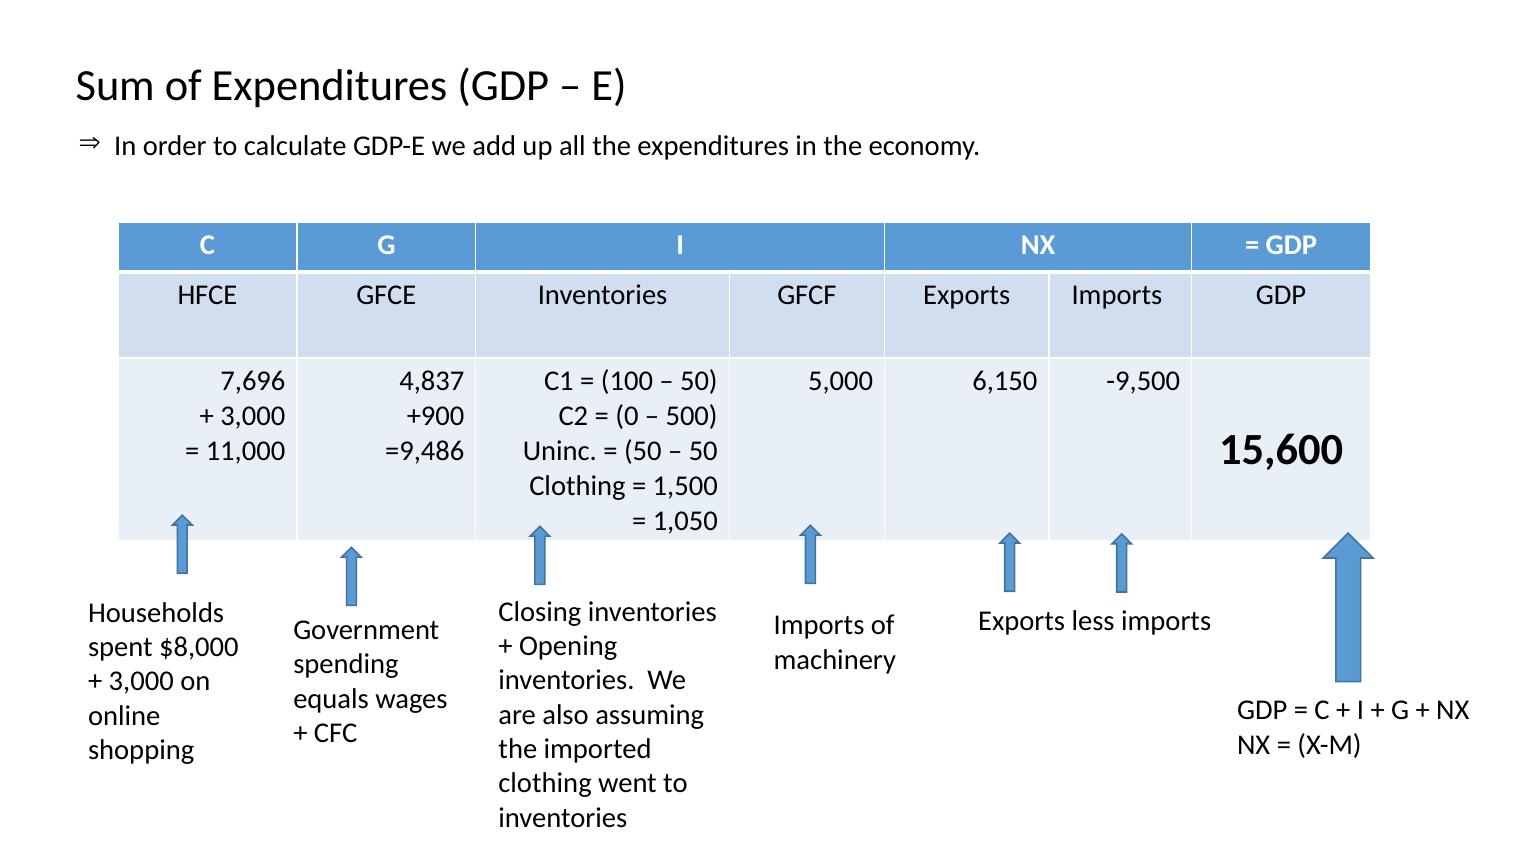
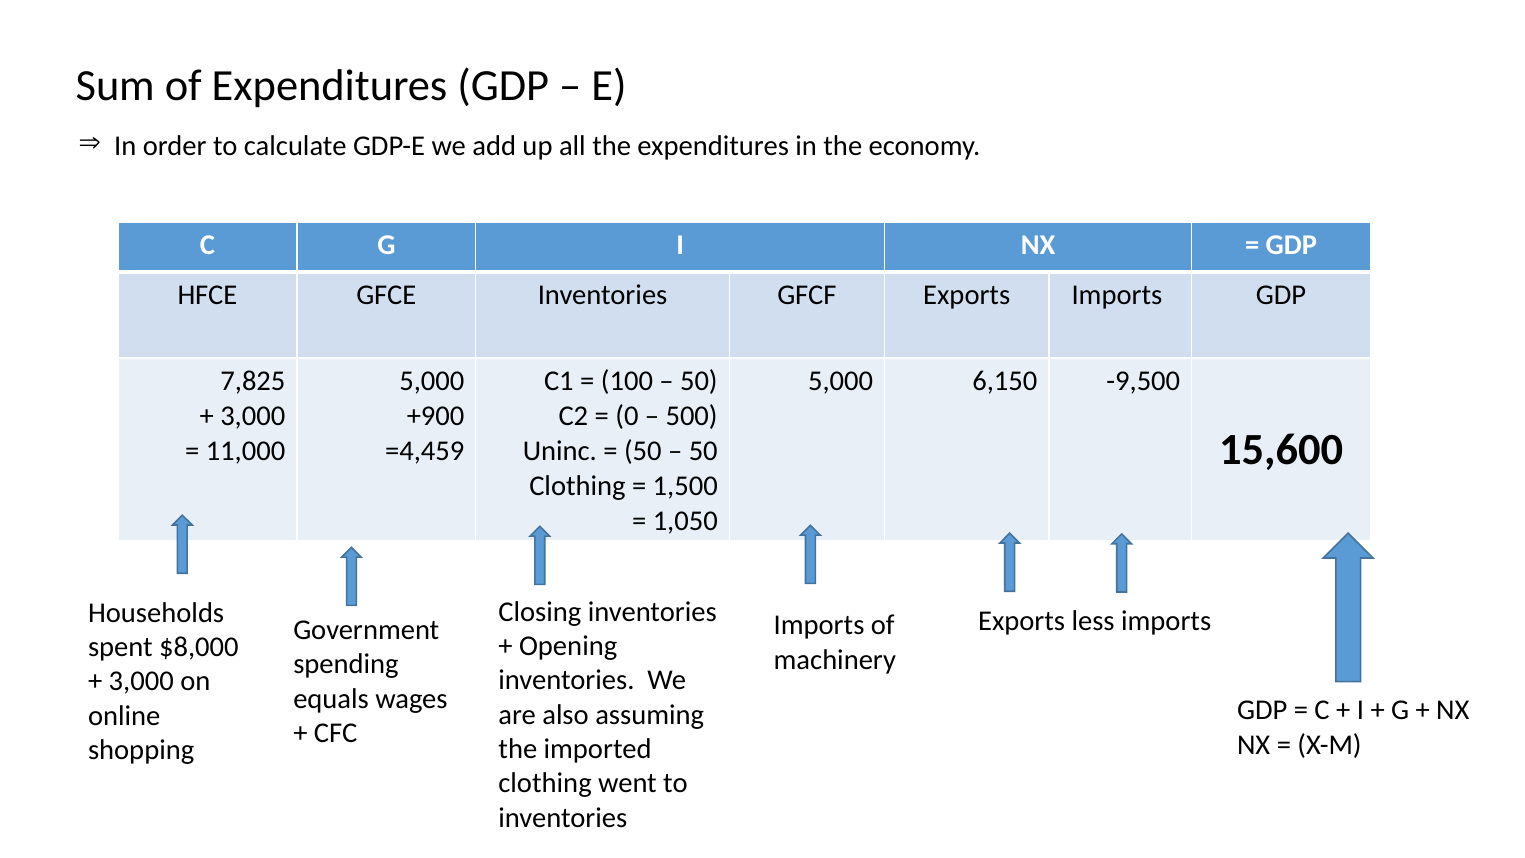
7,696: 7,696 -> 7,825 (253, 381)
4,837: 4,837 -> 5,000 (432, 381)
=9,486: =9,486 -> =4,459 (425, 451)
